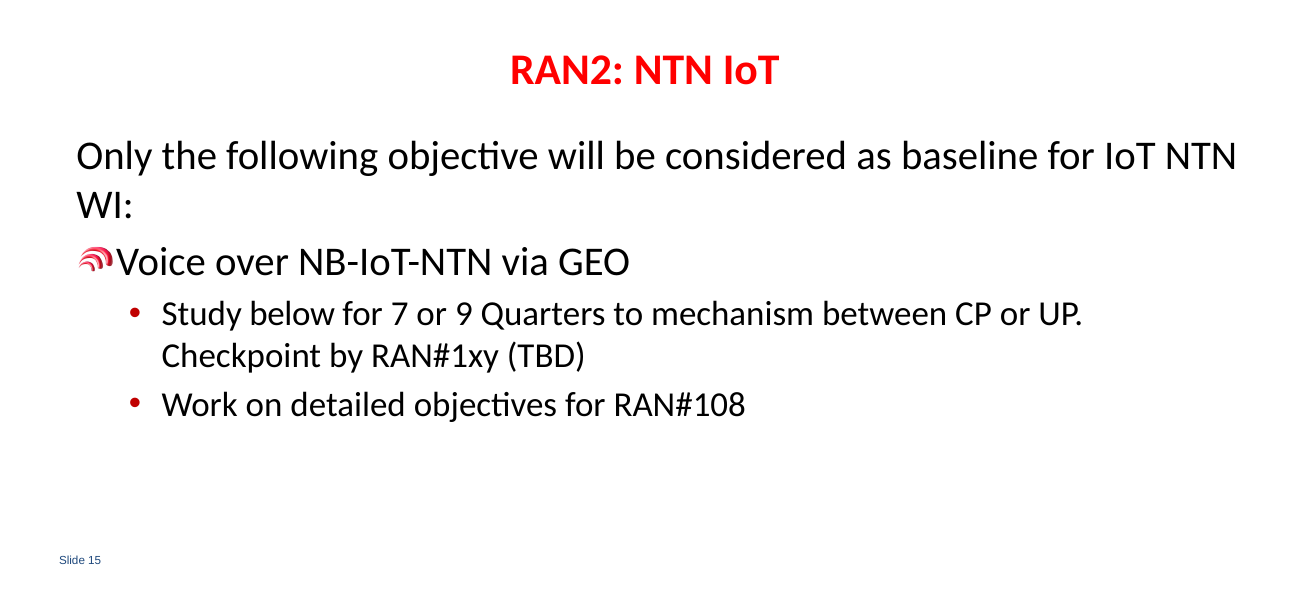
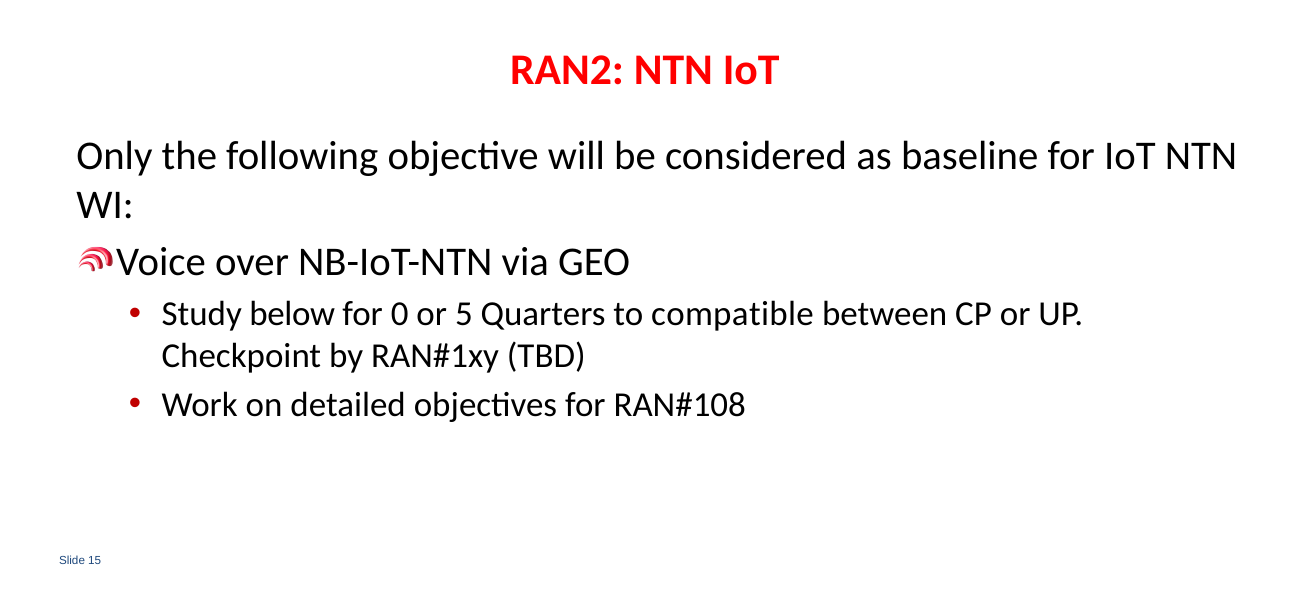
7: 7 -> 0 (400, 314)
9: 9 -> 5 (464, 314)
mechanism: mechanism -> compatible (732, 314)
